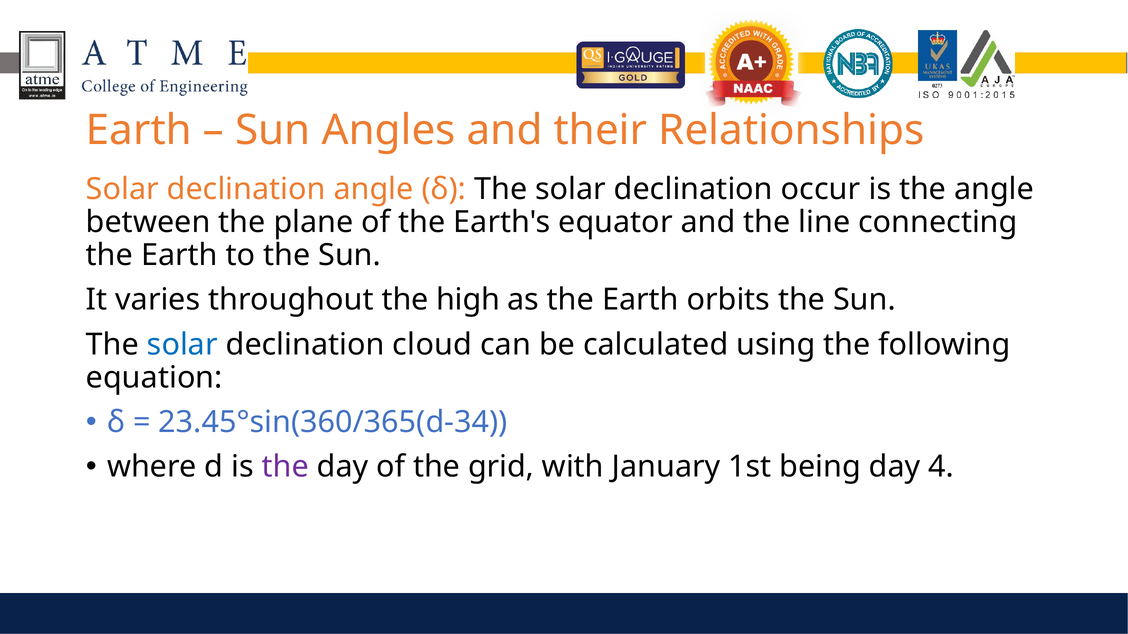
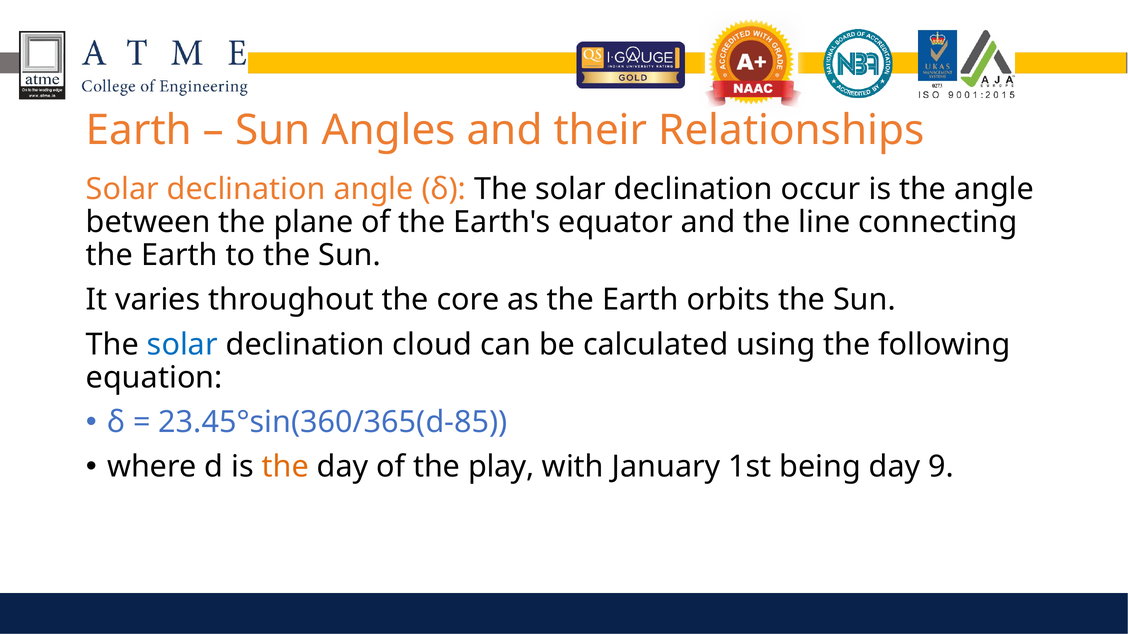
high: high -> core (468, 300)
23.45°sin(360/365(d-34: 23.45°sin(360/365(d-34 -> 23.45°sin(360/365(d-85 (333, 423)
the colour: purple -> orange (285, 467)
grid: grid -> play (501, 467)
4: 4 -> 9 (941, 467)
